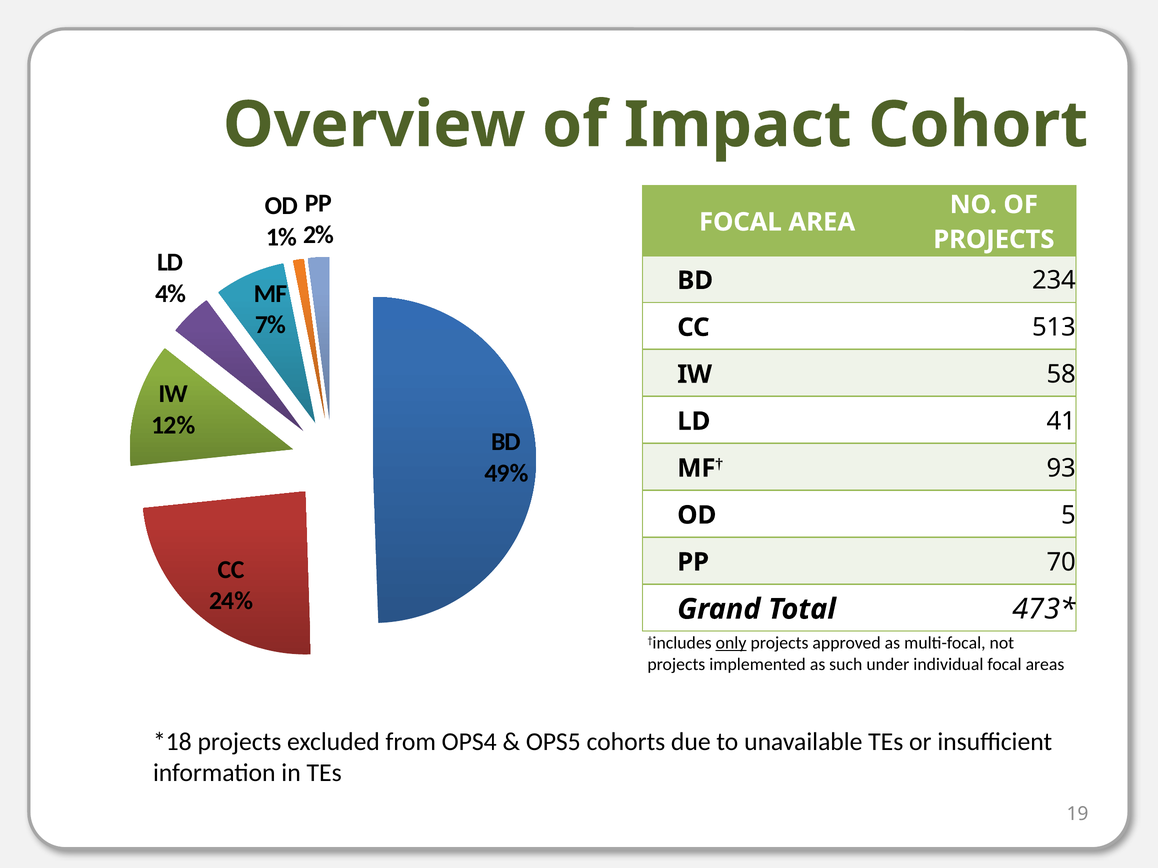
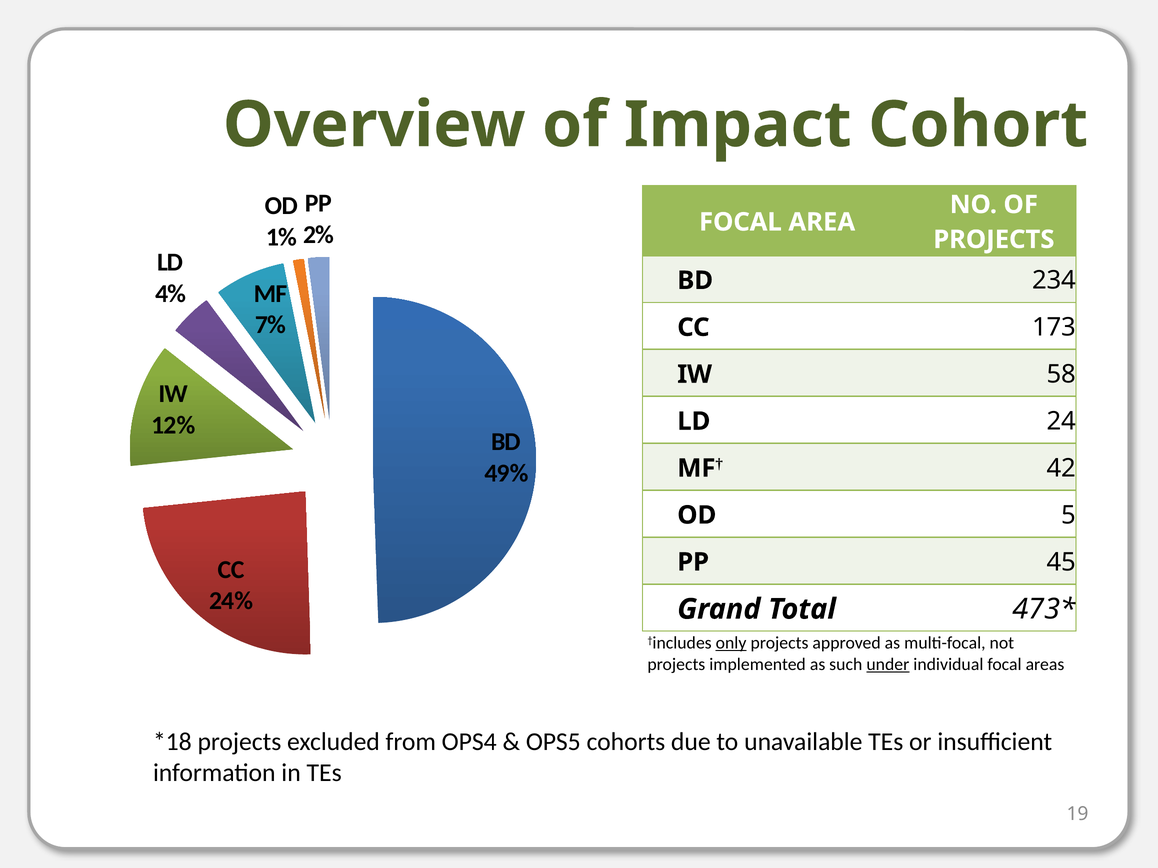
513: 513 -> 173 (1054, 328)
41: 41 -> 24 (1061, 422)
93: 93 -> 42 (1061, 468)
70: 70 -> 45 (1061, 562)
under underline: none -> present (888, 665)
